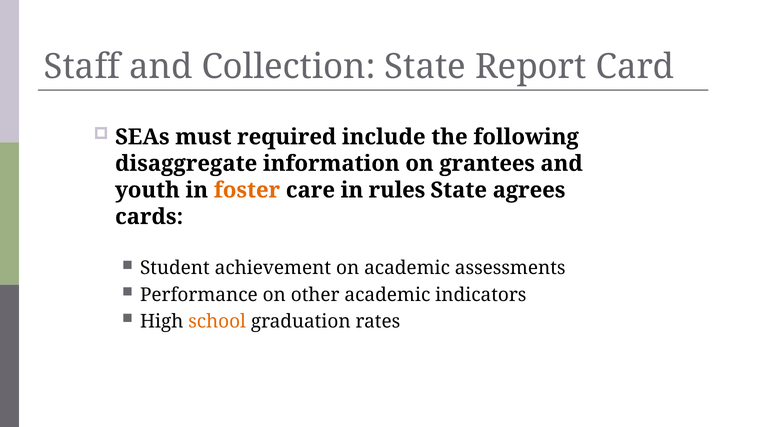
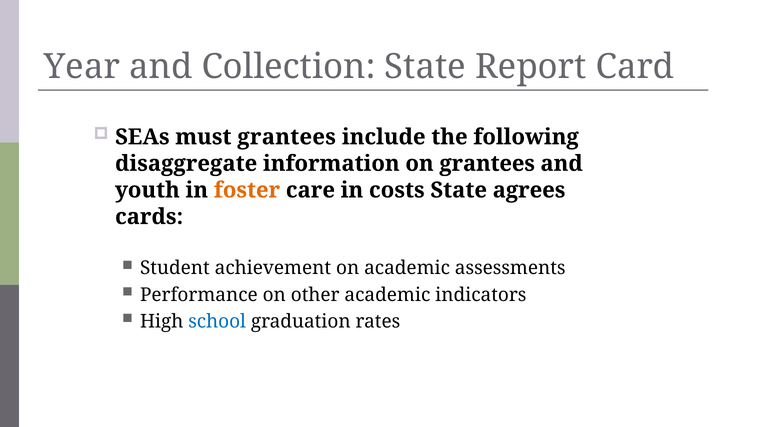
Staff: Staff -> Year (82, 67)
must required: required -> grantees (287, 137)
rules: rules -> costs (397, 190)
school colour: orange -> blue (217, 321)
